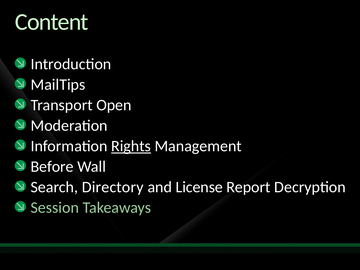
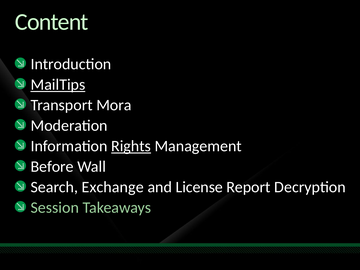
MailTips underline: none -> present (58, 85)
Open: Open -> Mora (114, 105)
Directory: Directory -> Exchange (113, 187)
